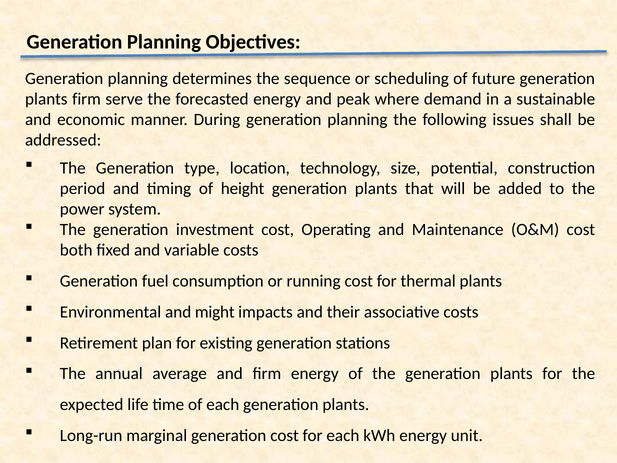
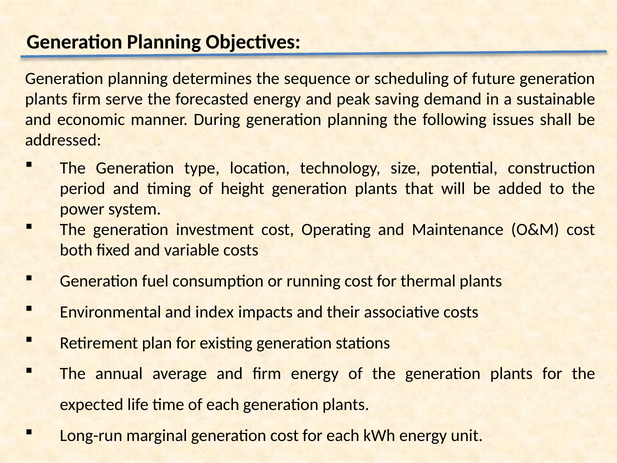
where: where -> saving (397, 99)
might: might -> index (215, 312)
